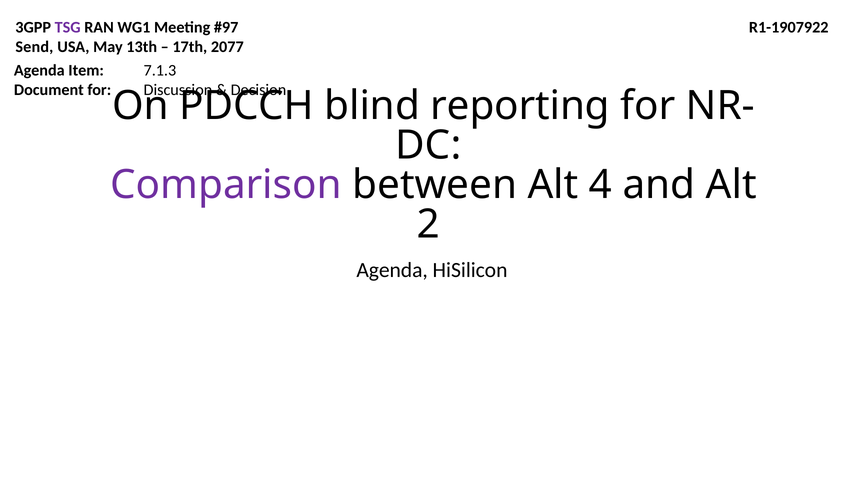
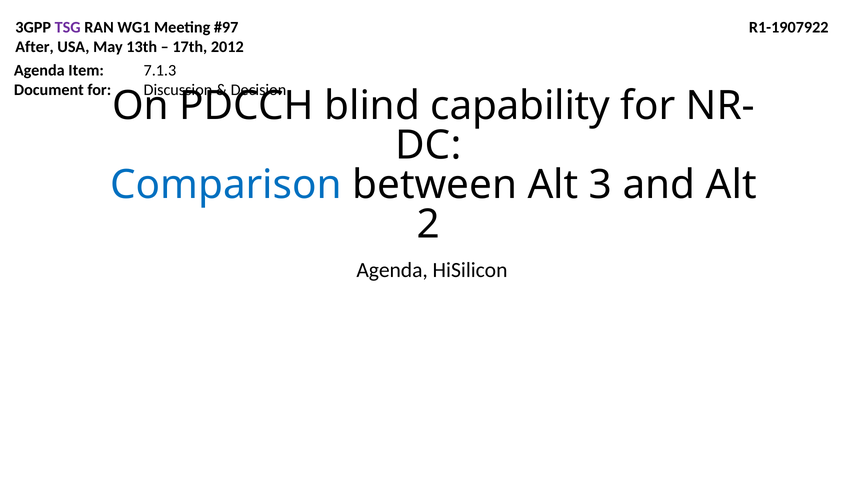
Send: Send -> After (35, 47)
2077: 2077 -> 2012 (227, 47)
reporting: reporting -> capability (520, 106)
Comparison colour: purple -> blue (226, 185)
4: 4 -> 3 (601, 185)
